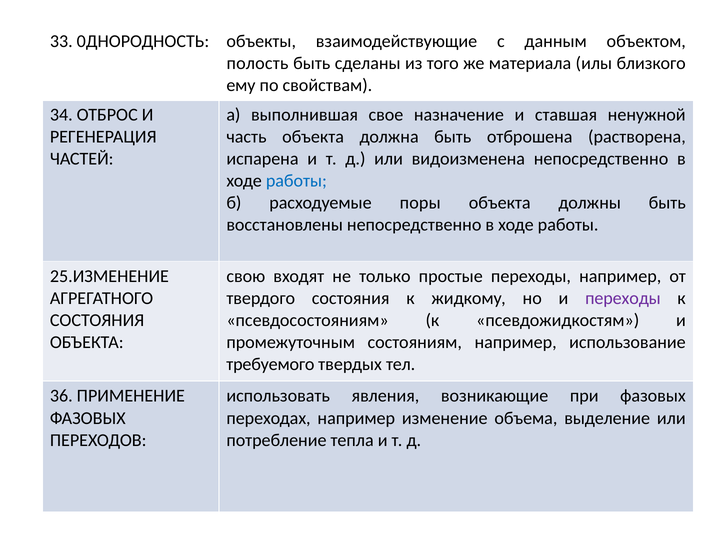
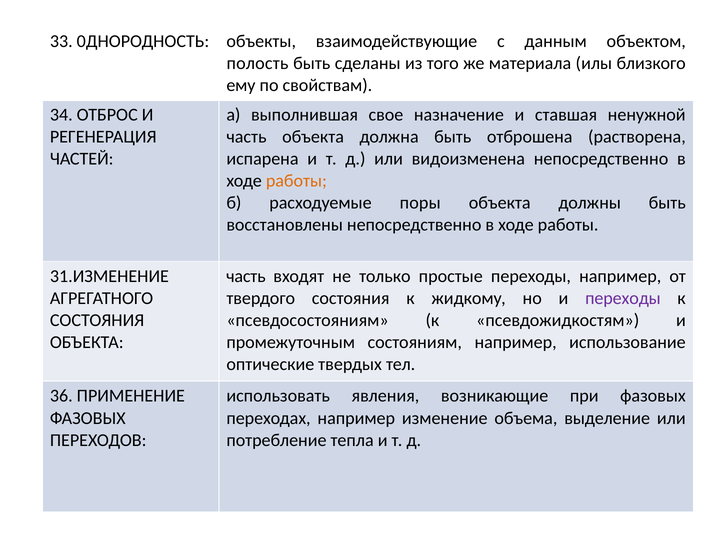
работы colour: blue -> orange (296, 181)
25.ИЗМЕНЕНИЕ: 25.ИЗМЕНЕНИЕ -> 31.ИЗМЕНЕНИЕ (109, 276)
свою: свою -> часть (246, 276)
требуемого: требуемого -> оптические (270, 365)
